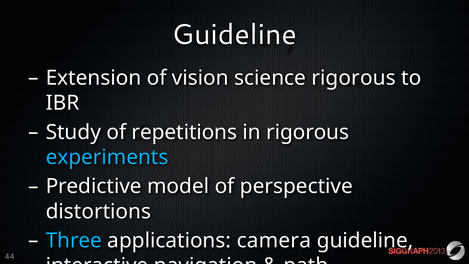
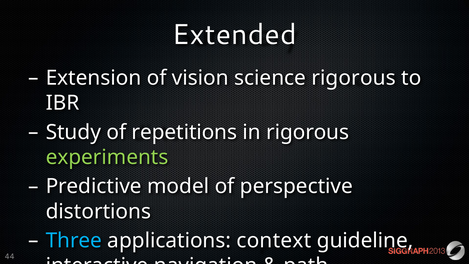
Guideline: Guideline -> Extended (234, 35)
experiments colour: light blue -> light green (107, 157)
camera: camera -> context (274, 241)
